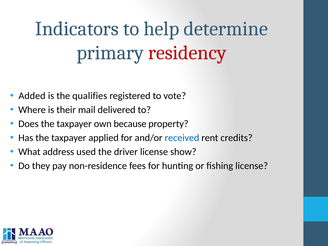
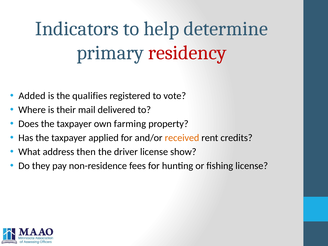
because: because -> farming (130, 124)
received colour: blue -> orange (182, 138)
used: used -> then (86, 152)
